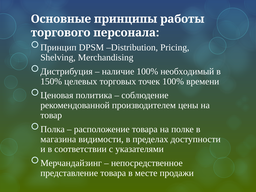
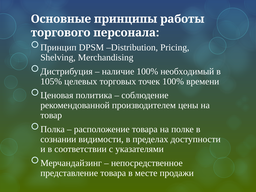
150%: 150% -> 105% (51, 81)
магазина: магазина -> сознании (58, 139)
